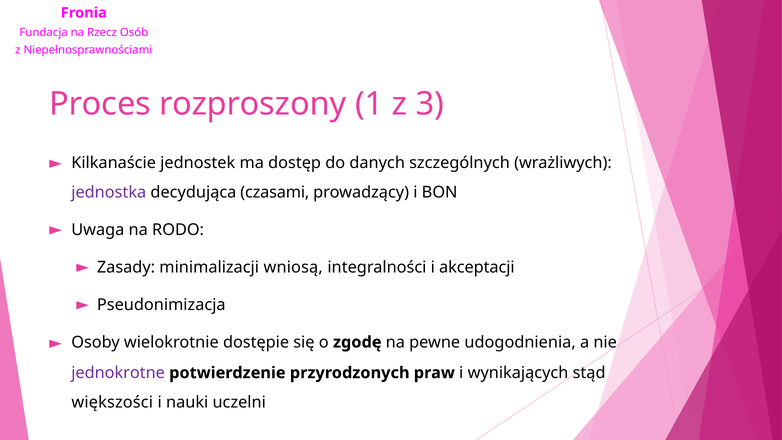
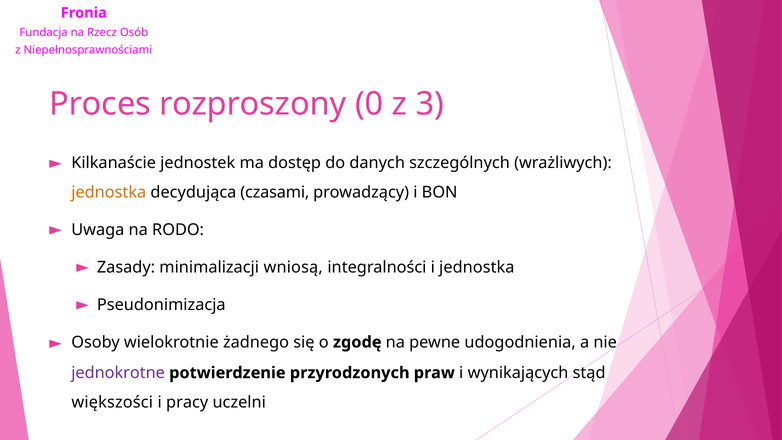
1: 1 -> 0 (369, 104)
jednostka colour: purple -> orange (109, 192)
i akceptacji: akceptacji -> jednostka (477, 267)
dostępie: dostępie -> żadnego (256, 342)
nauki: nauki -> pracy (187, 402)
